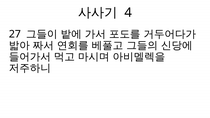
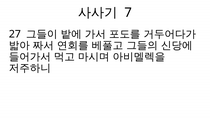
4: 4 -> 7 (128, 13)
